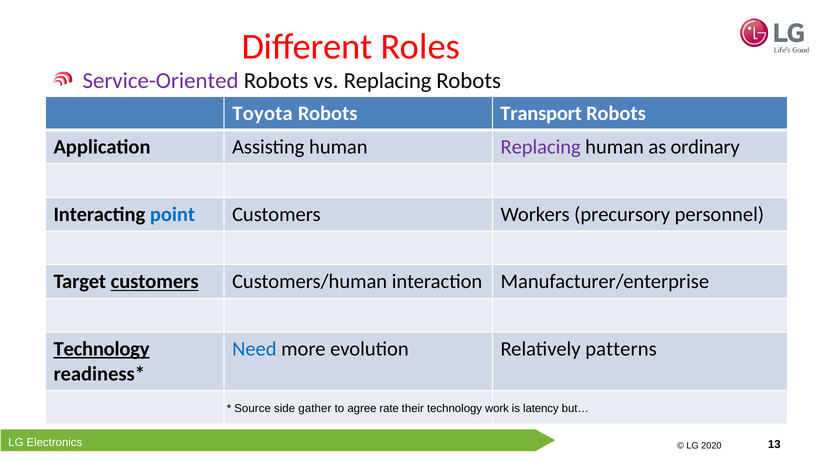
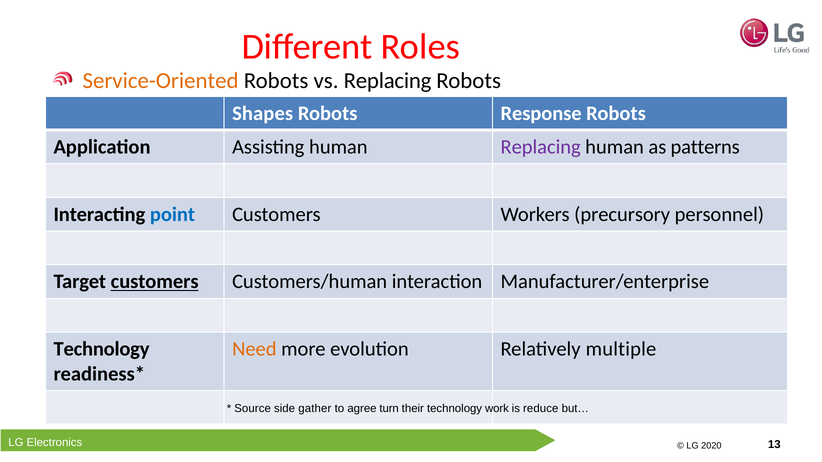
Service-Oriented colour: purple -> orange (161, 81)
Toyota: Toyota -> Shapes (263, 113)
Transport: Transport -> Response (541, 113)
ordinary: ordinary -> patterns (705, 147)
Technology underline: present -> none (102, 349)
Need colour: blue -> orange (254, 349)
patterns: patterns -> multiple (621, 349)
rate: rate -> turn (389, 409)
latency: latency -> reduce (541, 409)
